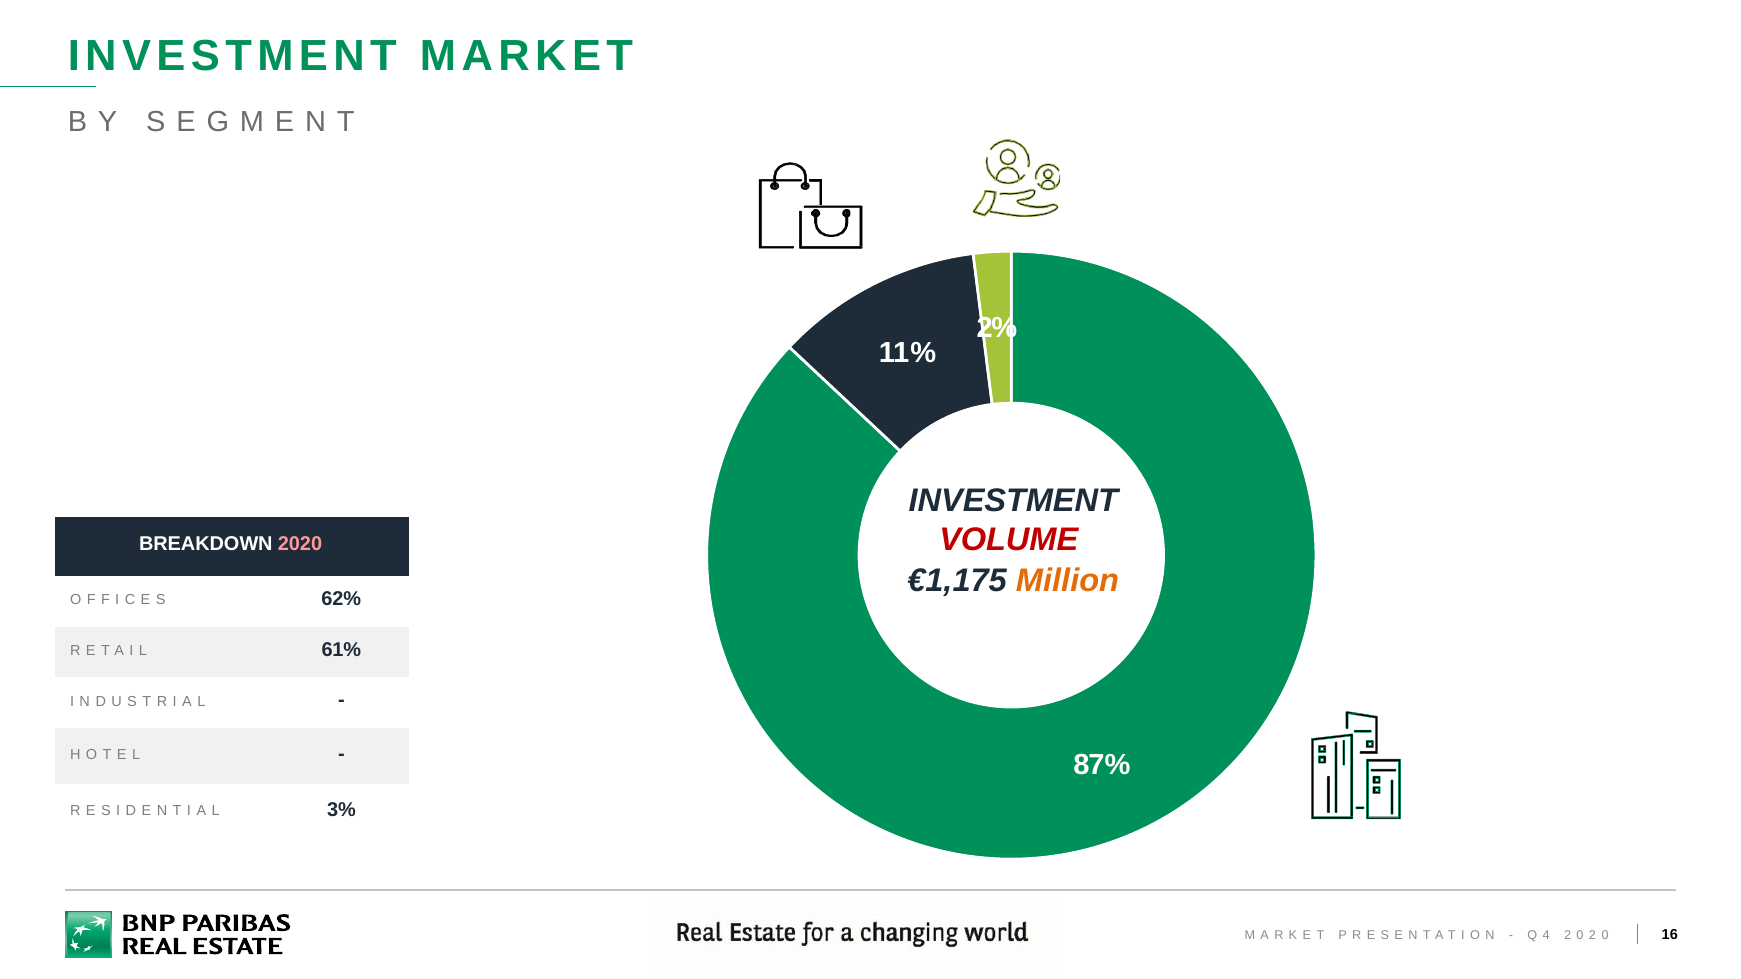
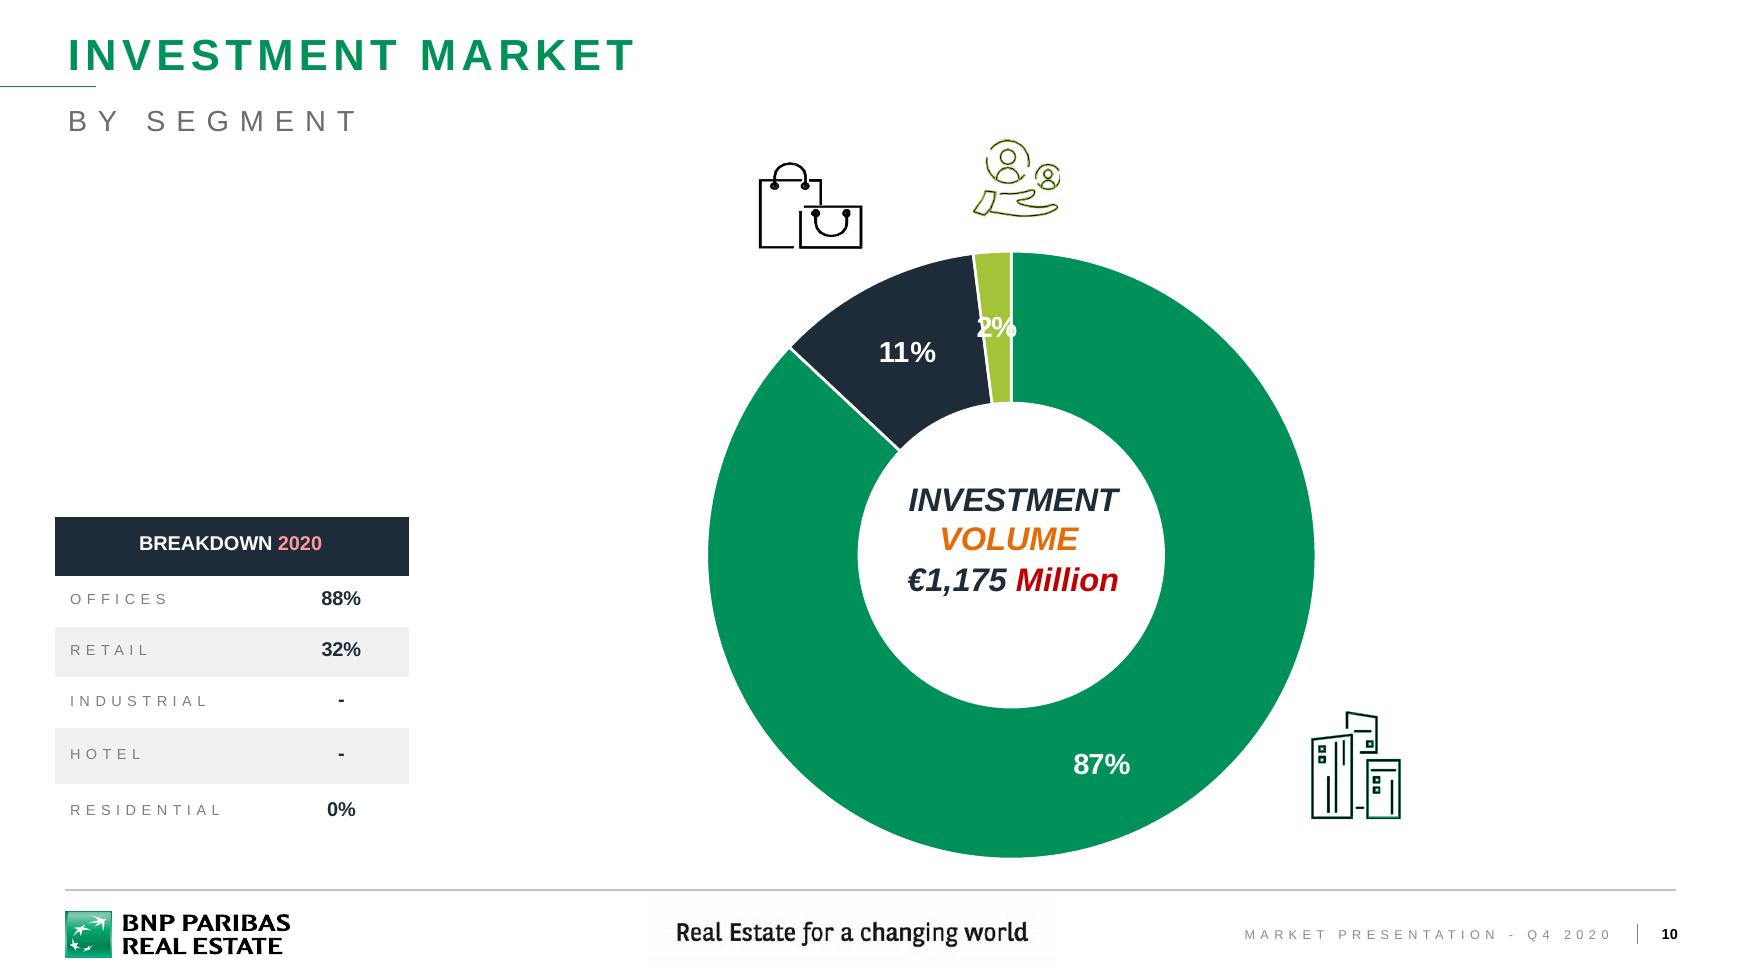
VOLUME colour: red -> orange (1009, 540)
Million colour: orange -> red (1068, 581)
62%: 62% -> 88% (341, 599)
61%: 61% -> 32% (341, 650)
3%: 3% -> 0% (342, 810)
16: 16 -> 10 (1670, 935)
